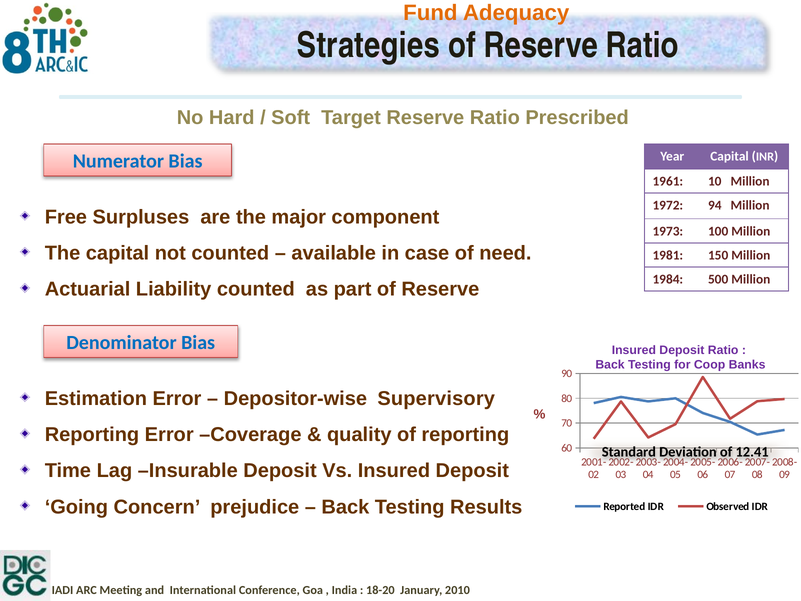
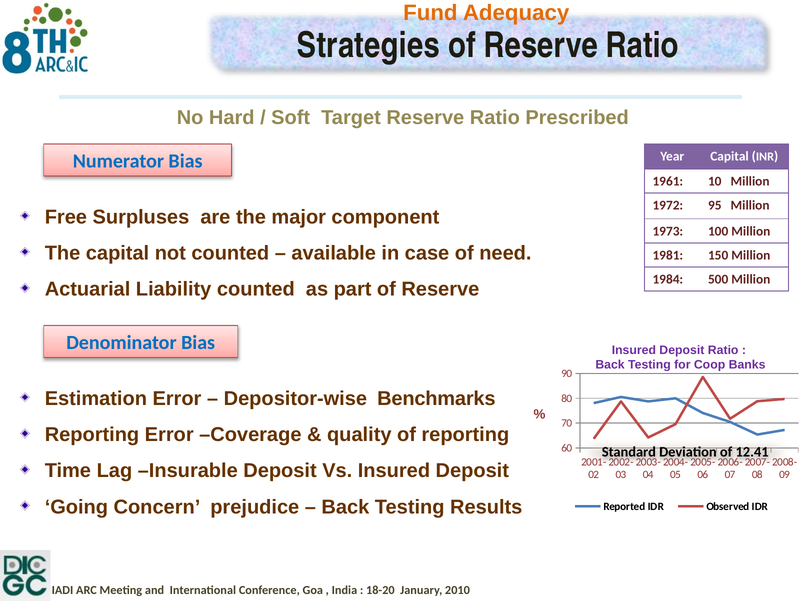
94: 94 -> 95 (715, 205)
Supervisory: Supervisory -> Benchmarks (436, 399)
